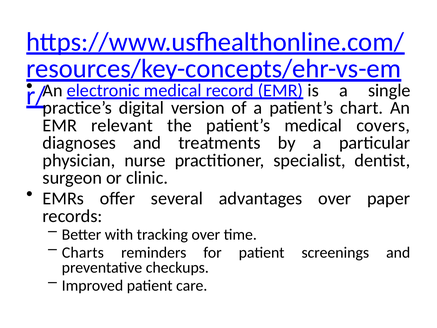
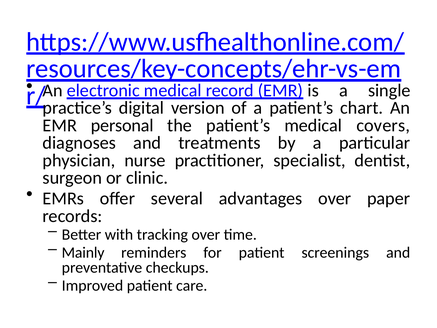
relevant: relevant -> personal (122, 125)
Charts: Charts -> Mainly (83, 252)
